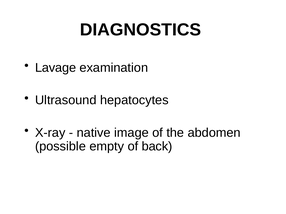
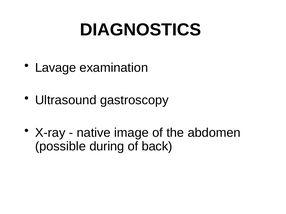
hepatocytes: hepatocytes -> gastroscopy (134, 100)
empty: empty -> during (107, 147)
